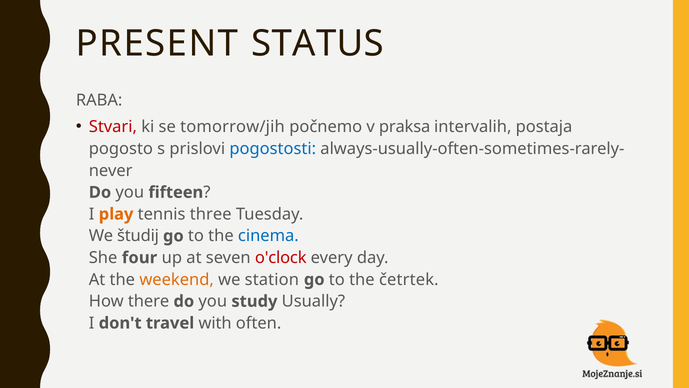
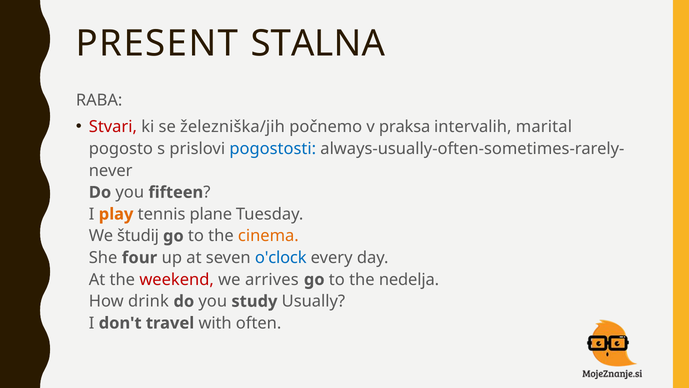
STATUS: STATUS -> STALNA (318, 44)
tomorrow/jih: tomorrow/jih -> železniška/jih (232, 127)
postaja: postaja -> marital (544, 127)
three: three -> plane (211, 214)
cinema colour: blue -> orange (268, 236)
o'clock colour: red -> blue (281, 257)
weekend colour: orange -> red (177, 279)
station: station -> arrives (272, 279)
četrtek: četrtek -> nedelja (409, 279)
there: there -> drink (148, 301)
